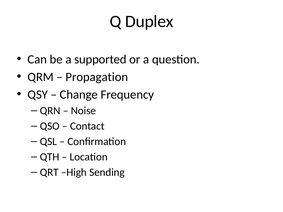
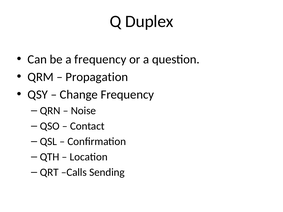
a supported: supported -> frequency (100, 59)
High: High -> Calls (74, 173)
